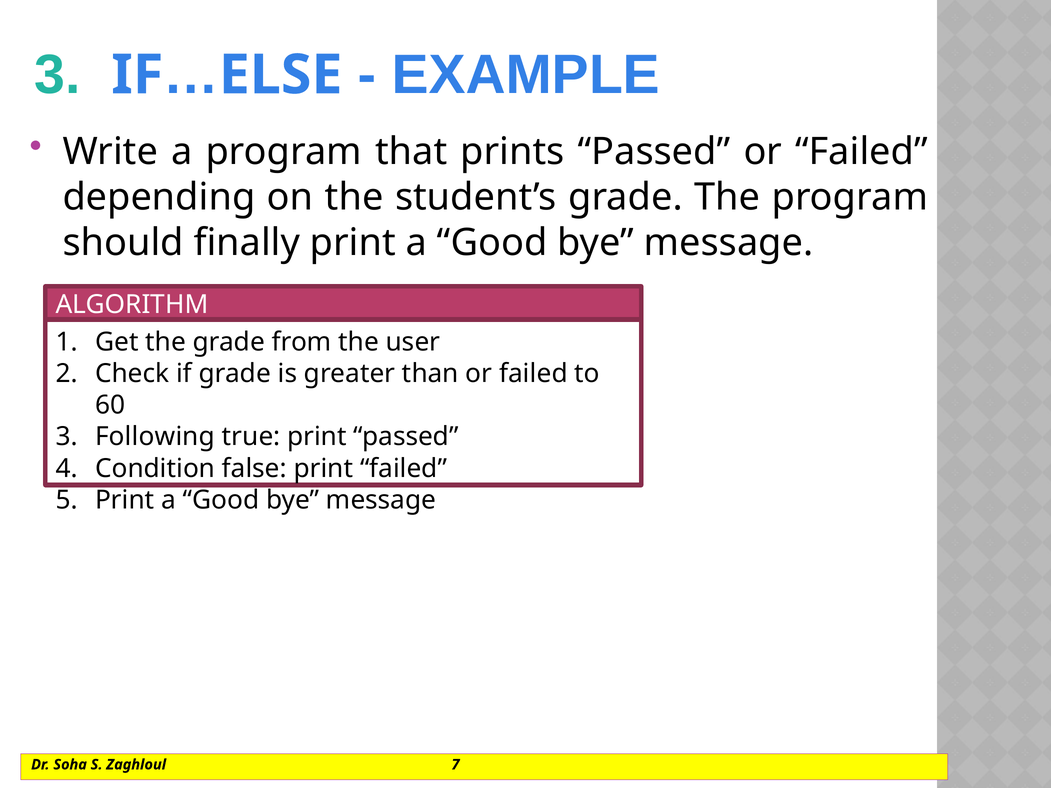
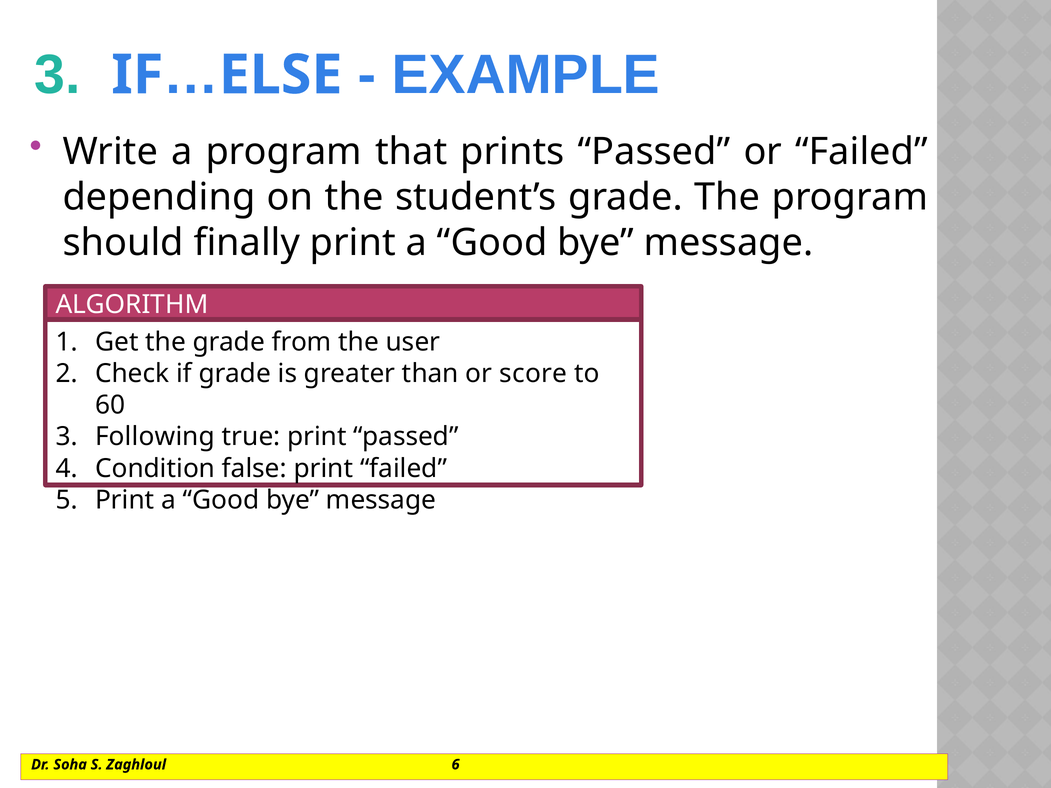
than or failed: failed -> score (533, 374)
7: 7 -> 6 (456, 765)
